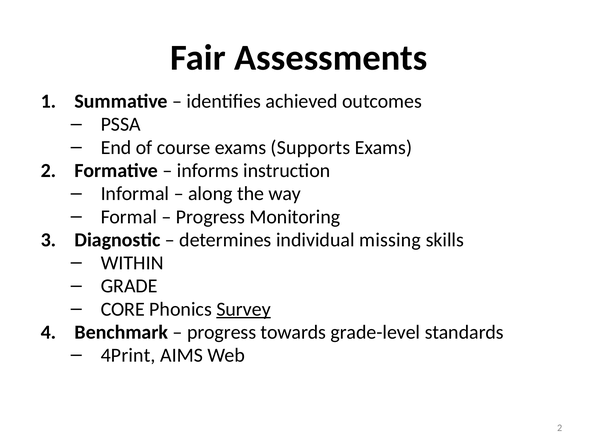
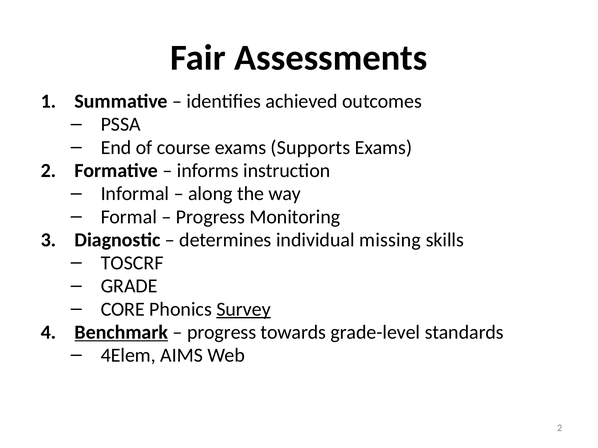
WITHIN: WITHIN -> TOSCRF (132, 263)
Benchmark underline: none -> present (121, 333)
4Print: 4Print -> 4Elem (128, 356)
